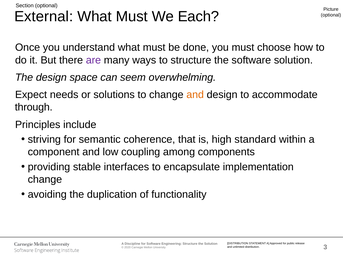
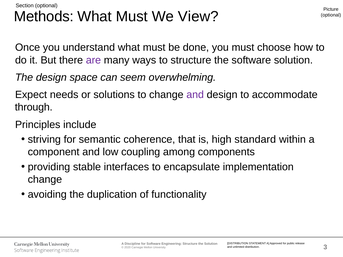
External: External -> Methods (44, 16)
Each: Each -> View (198, 16)
and colour: orange -> purple (195, 95)
